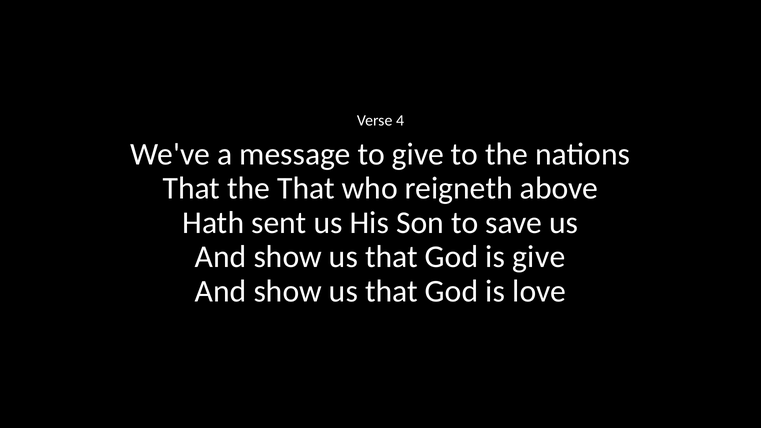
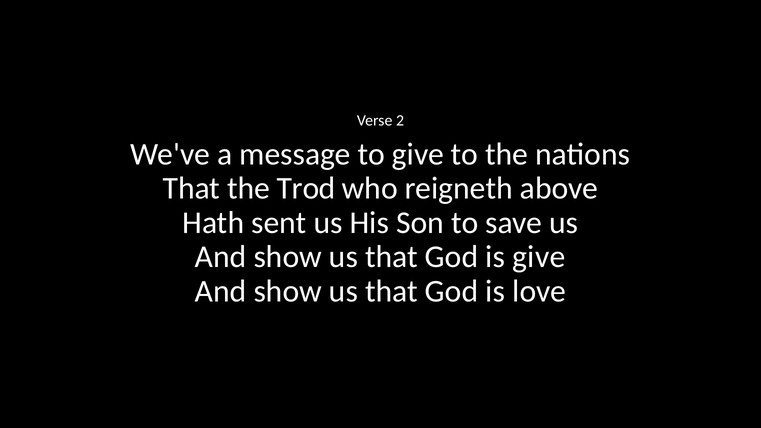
4: 4 -> 2 (400, 121)
the That: That -> Trod (306, 188)
